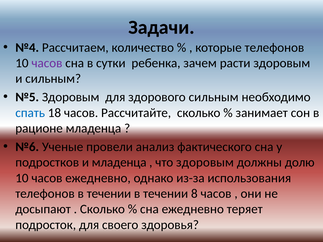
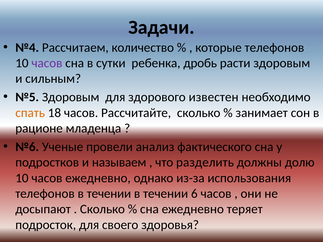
зачем: зачем -> дробь (200, 63)
здорового сильным: сильным -> известен (214, 97)
спать colour: blue -> orange (30, 113)
и младенца: младенца -> называем (119, 163)
что здоровым: здоровым -> разделить (205, 163)
8: 8 -> 6 (194, 194)
